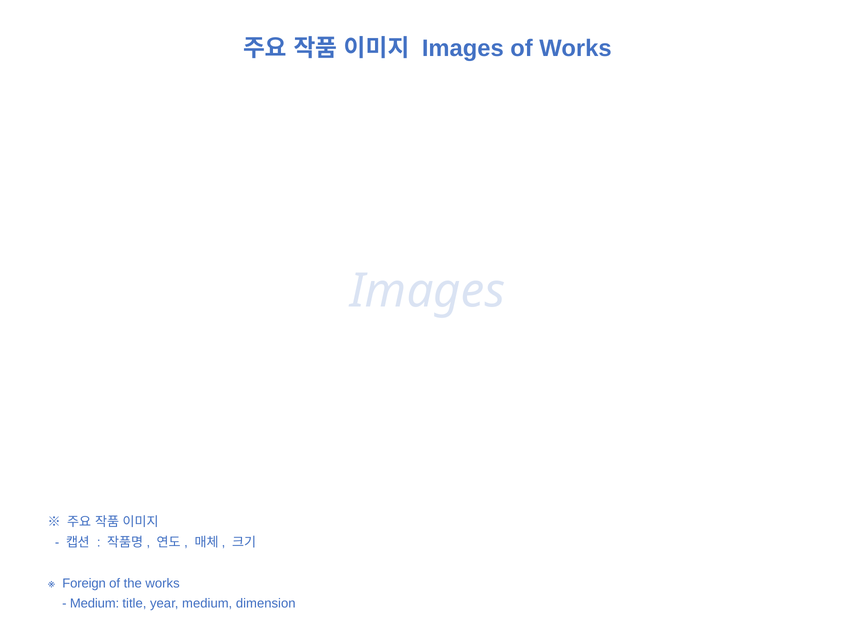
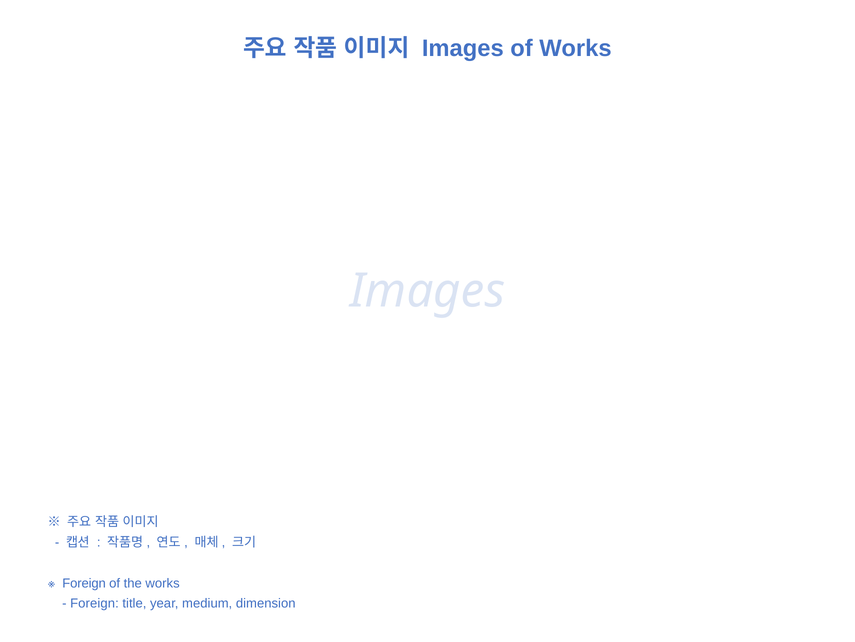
Medium: Medium -> Foreign (94, 603)
